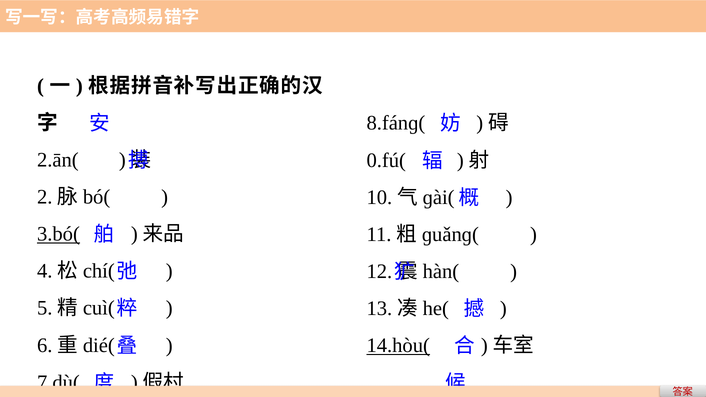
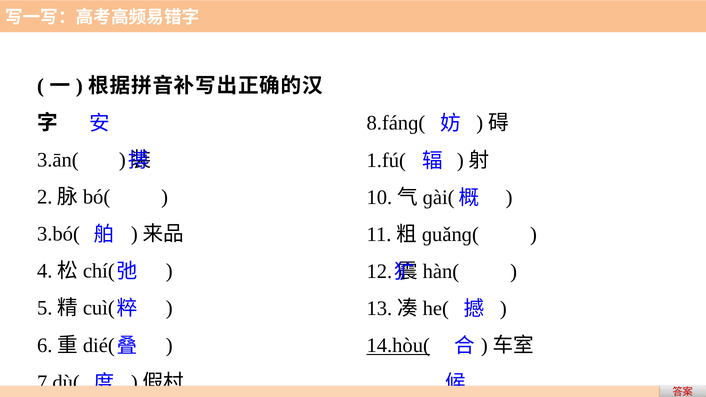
2.ān(: 2.ān( -> 3.ān( (58, 160)
0.fú(: 0.fú( -> 1.fú( (386, 160)
3.bó( underline: present -> none (58, 234)
